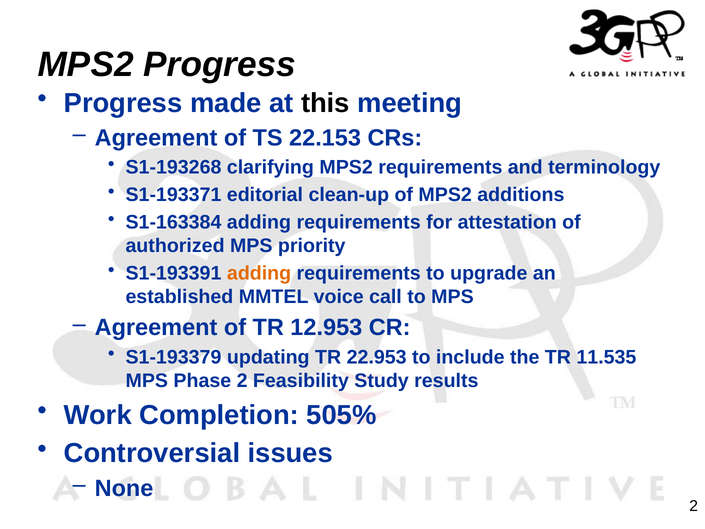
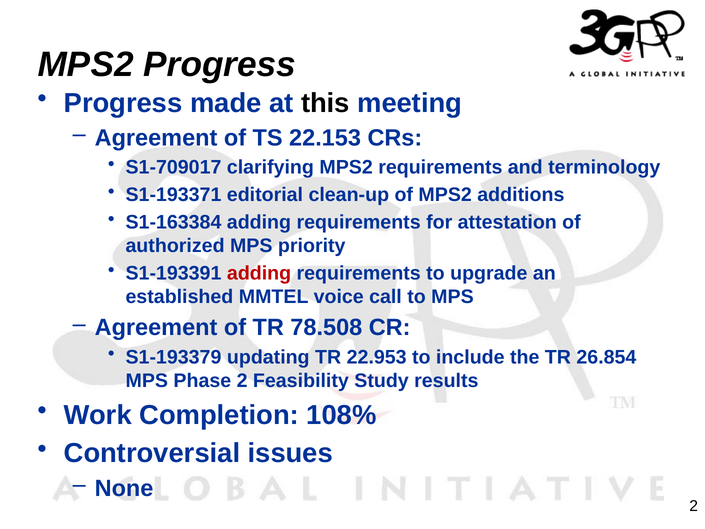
S1-193268: S1-193268 -> S1-709017 (173, 167)
adding colour: orange -> red (259, 273)
12.953: 12.953 -> 78.508 (326, 328)
11.535: 11.535 -> 26.854 (606, 357)
505%: 505% -> 108% (341, 415)
